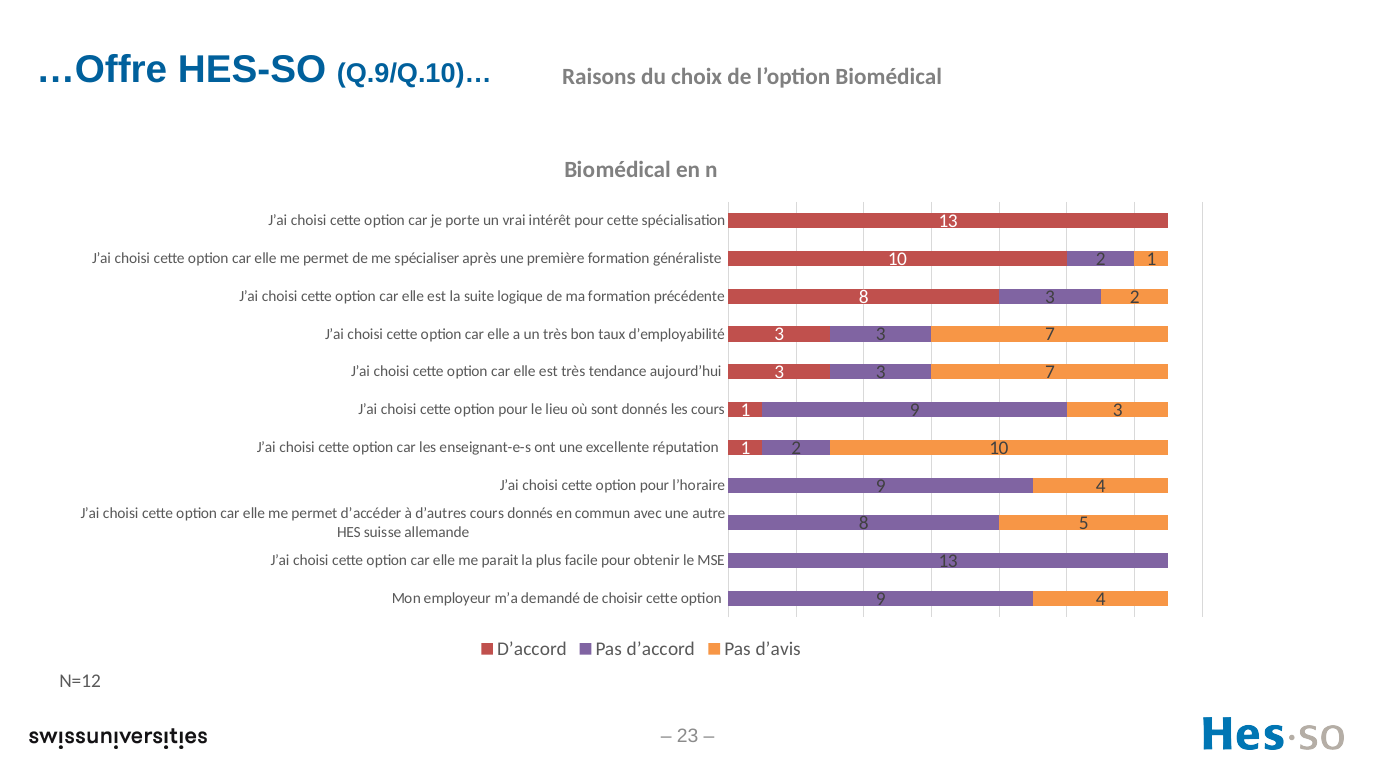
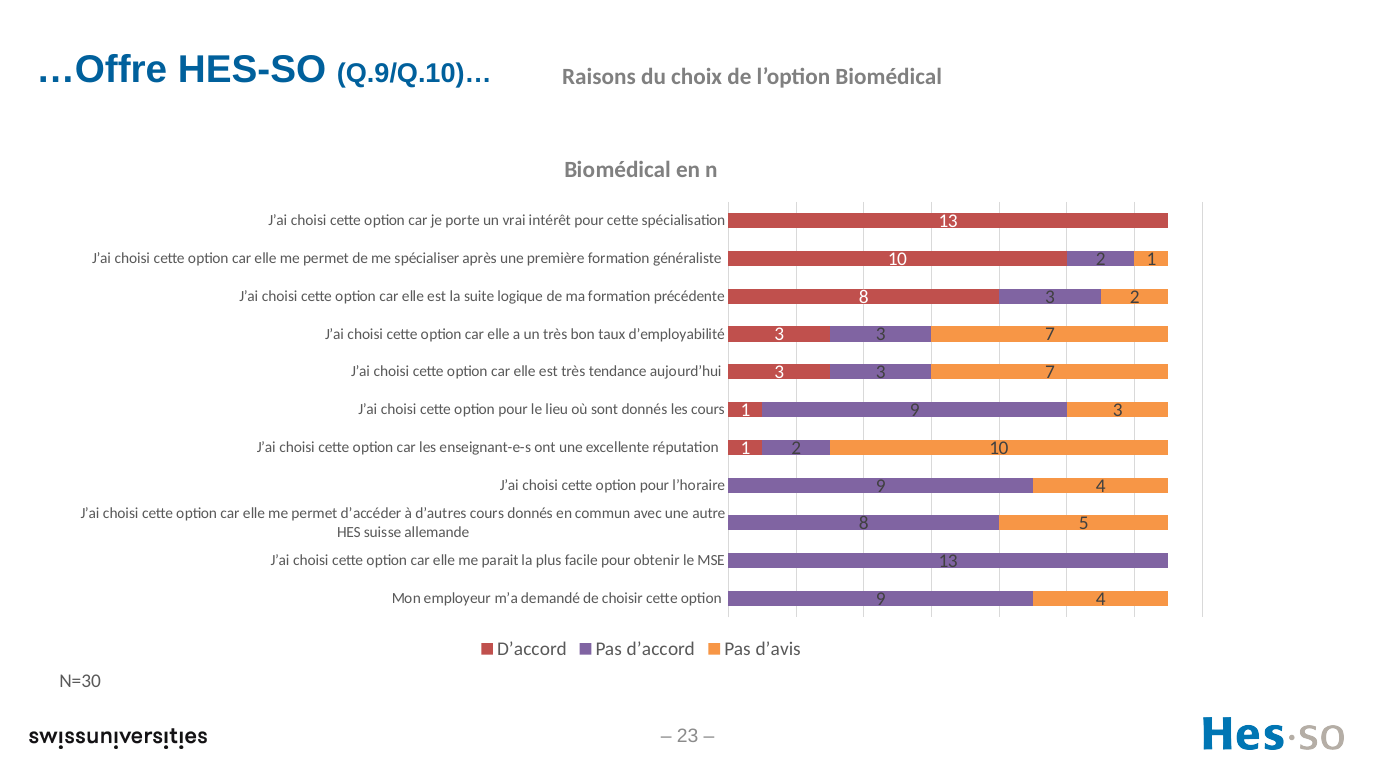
N=12: N=12 -> N=30 (80, 681)
